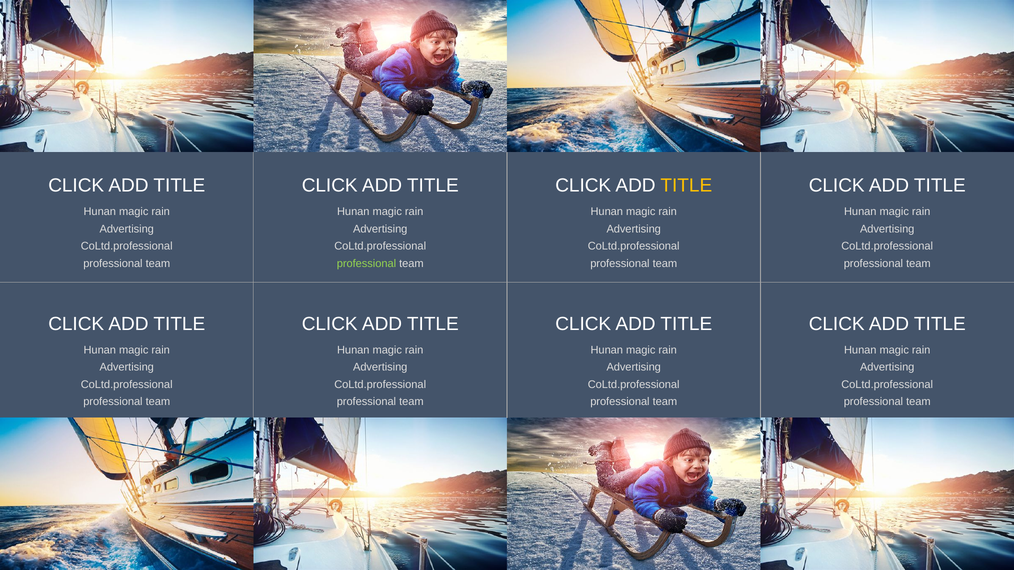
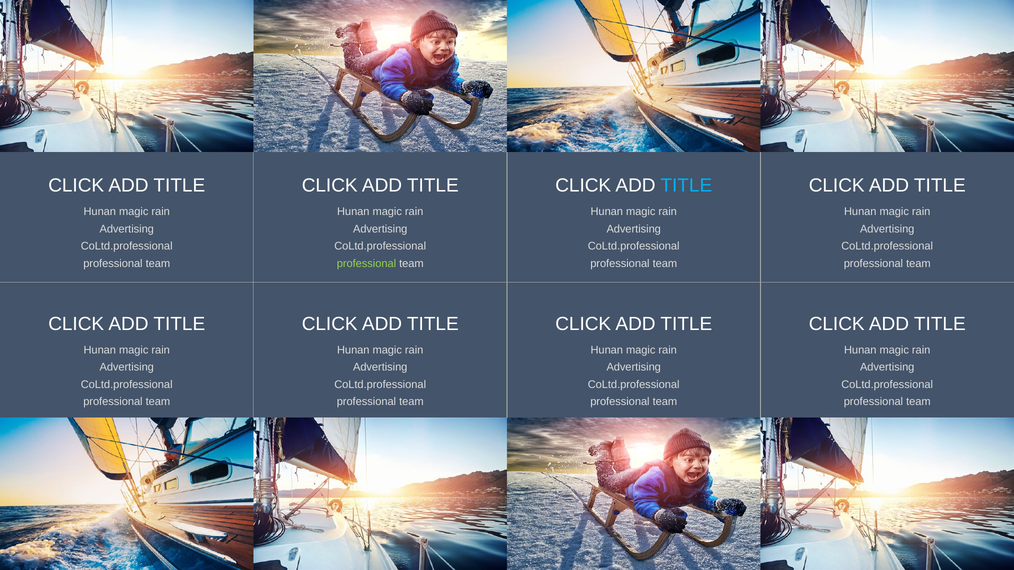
TITLE colour: yellow -> light blue (686, 186)
